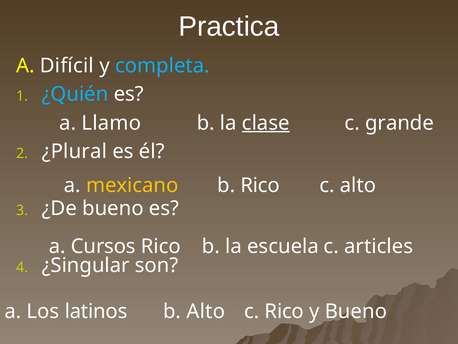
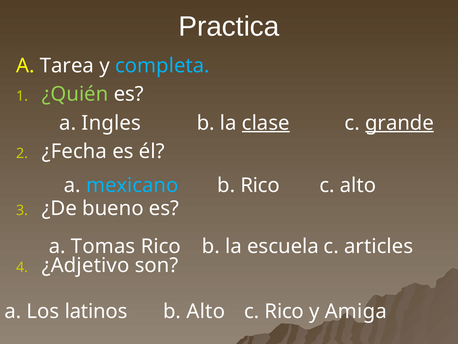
Difícil: Difícil -> Tarea (67, 66)
¿Quién colour: light blue -> light green (75, 94)
Llamo: Llamo -> Ingles (111, 123)
grande underline: none -> present (400, 123)
¿Plural: ¿Plural -> ¿Fecha (74, 151)
mexicano colour: yellow -> light blue (132, 185)
Cursos: Cursos -> Tomas (103, 246)
¿Singular: ¿Singular -> ¿Adjetivo (86, 265)
y Bueno: Bueno -> Amiga (356, 311)
